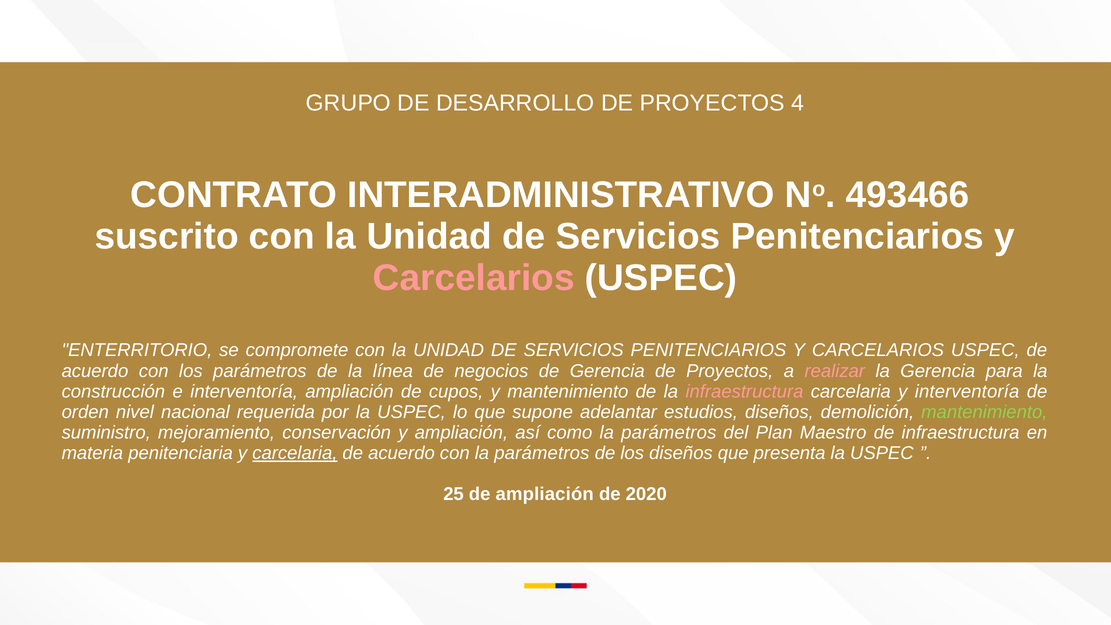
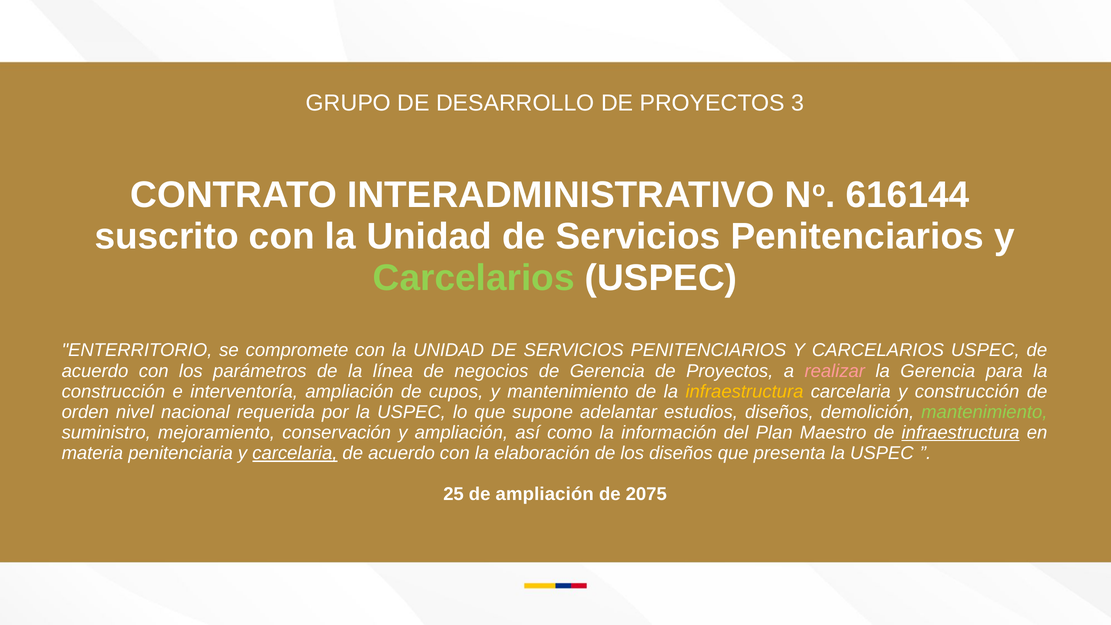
4: 4 -> 3 (798, 103)
493466: 493466 -> 616144 (908, 195)
Carcelarios colour: pink -> light green (474, 278)
infraestructura colour: pink -> yellow (744, 391)
y interventoría: interventoría -> construcción (967, 391)
como la parámetros: parámetros -> información (669, 433)
infraestructura underline: none -> present (961, 433)
con la parámetros: parámetros -> elaboración (542, 453)
2020: 2020 -> 2075 (646, 494)
